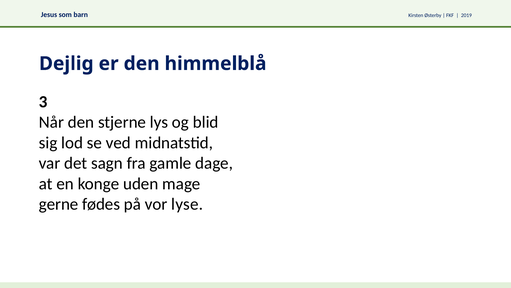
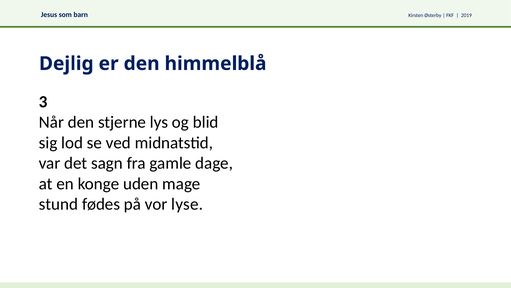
gerne: gerne -> stund (59, 204)
